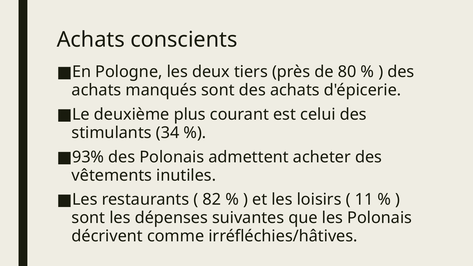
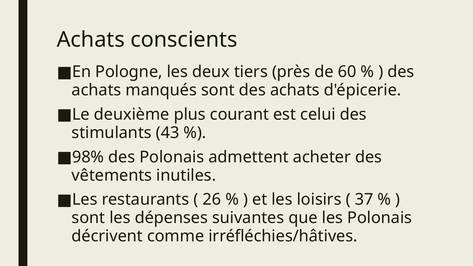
80: 80 -> 60 (347, 72)
34: 34 -> 43 (168, 133)
93%: 93% -> 98% (88, 157)
82: 82 -> 26 (212, 200)
11: 11 -> 37 (364, 200)
